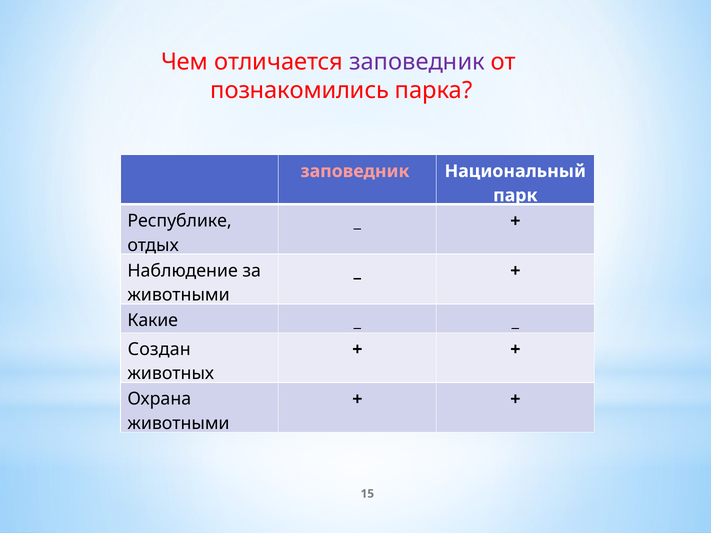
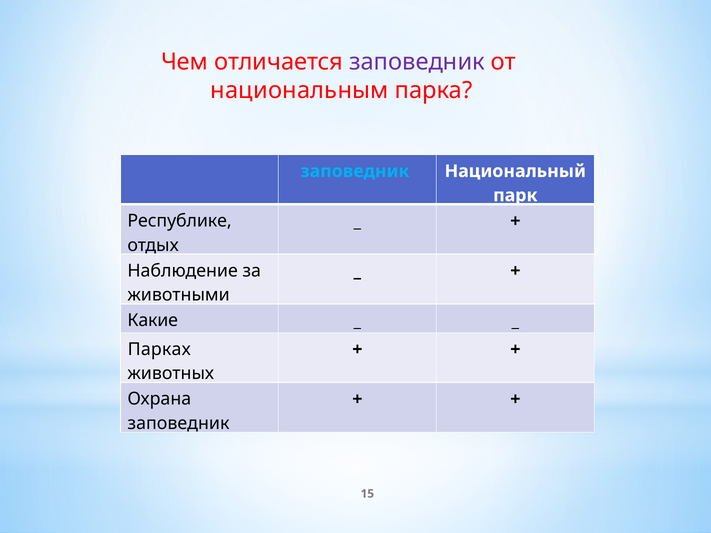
познакомились: познакомились -> национальным (300, 90)
заповедник colour: pink -> light blue (355, 171)
Создан: Создан -> Парках (159, 350)
животными: животными -> заповедник (178, 424)
